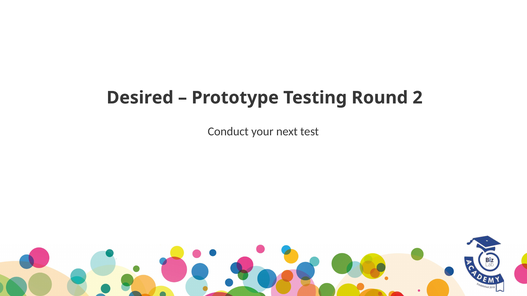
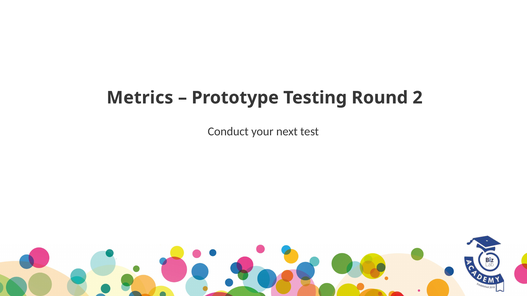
Desired: Desired -> Metrics (140, 98)
